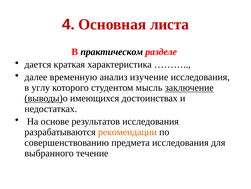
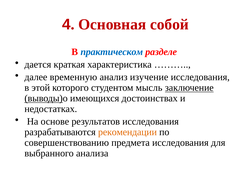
листа: листа -> собой (169, 24)
практическом colour: black -> blue (112, 52)
углу: углу -> этой (41, 87)
течение: течение -> анализа (92, 153)
